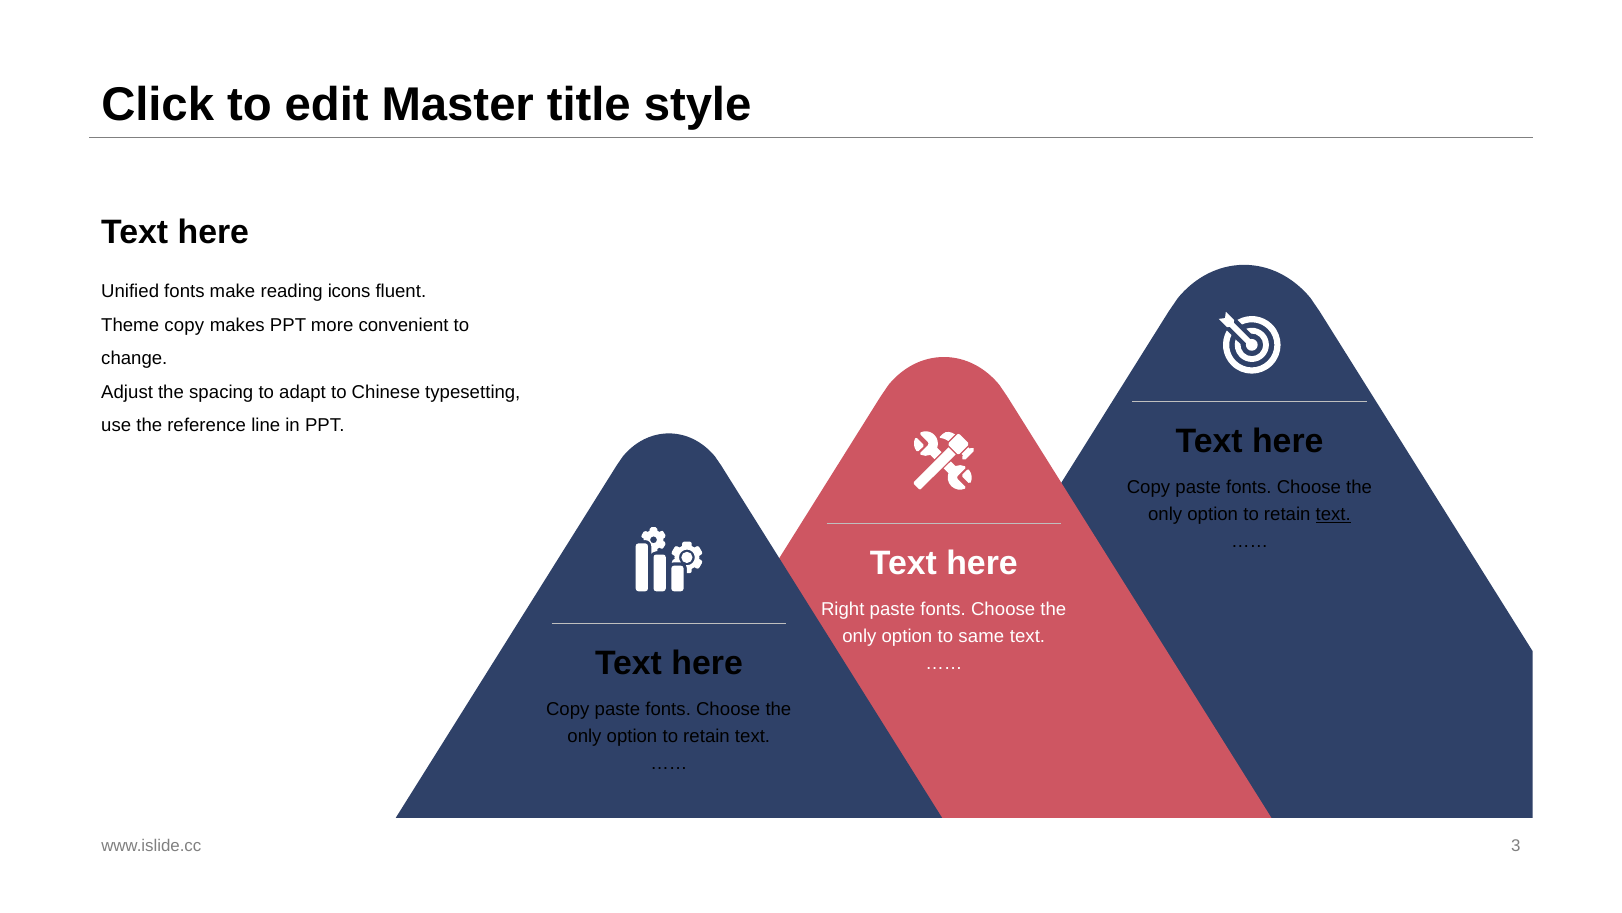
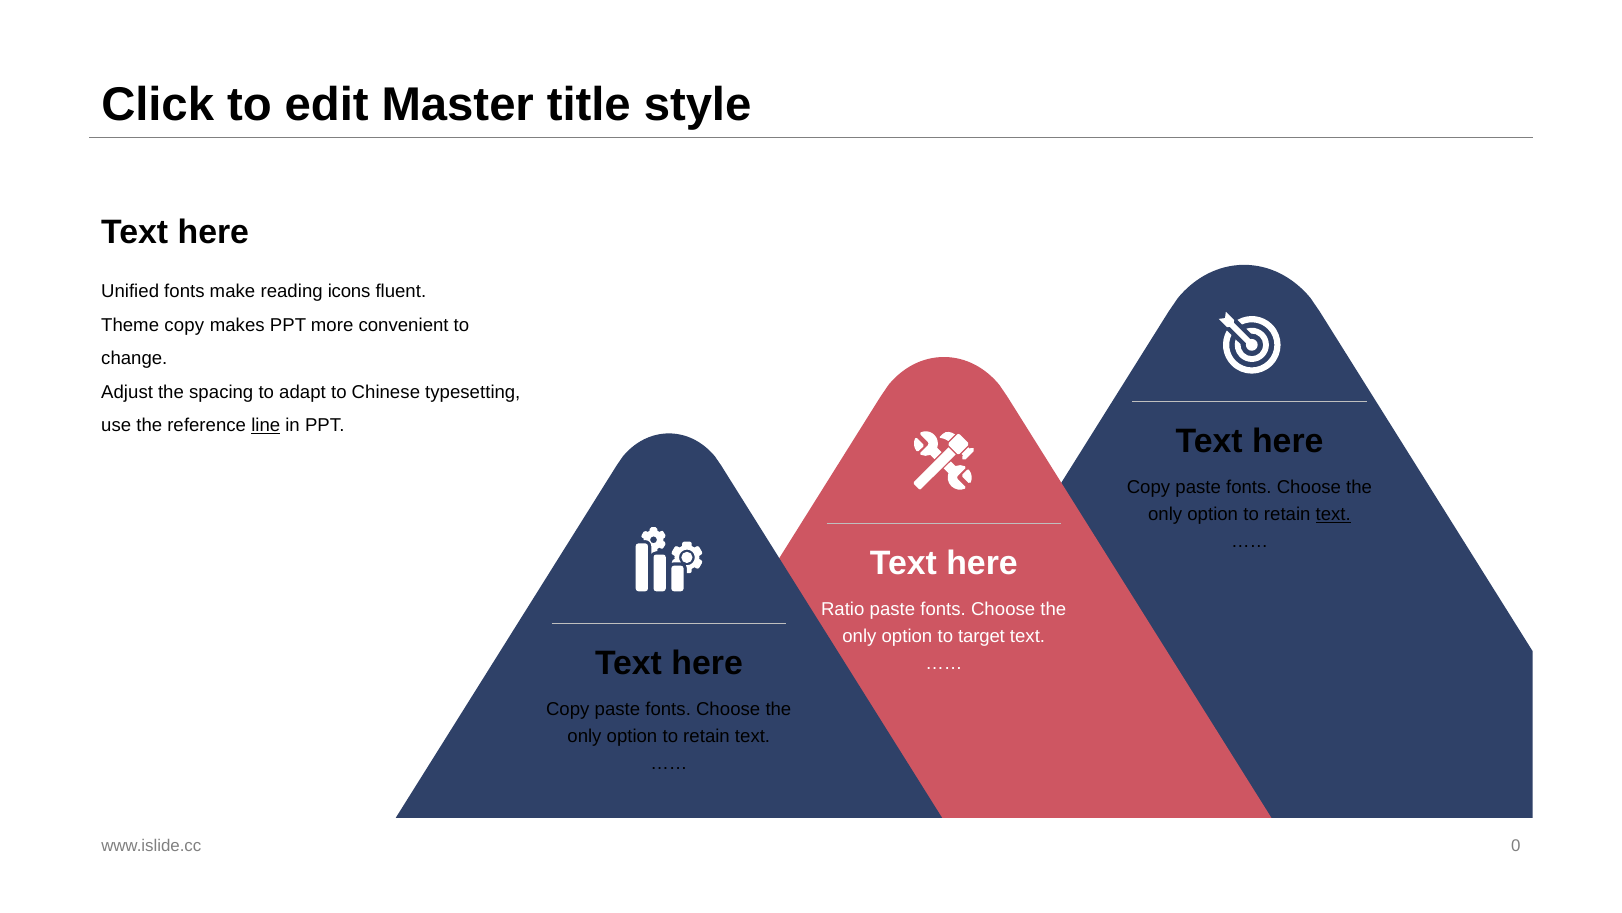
line underline: none -> present (266, 425)
Right: Right -> Ratio (843, 609)
same: same -> target (981, 636)
3: 3 -> 0 (1516, 845)
